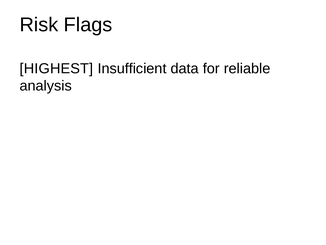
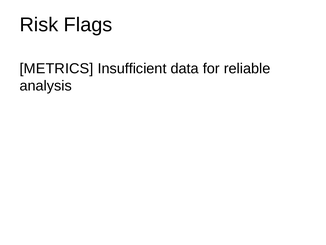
HIGHEST: HIGHEST -> METRICS (56, 68)
